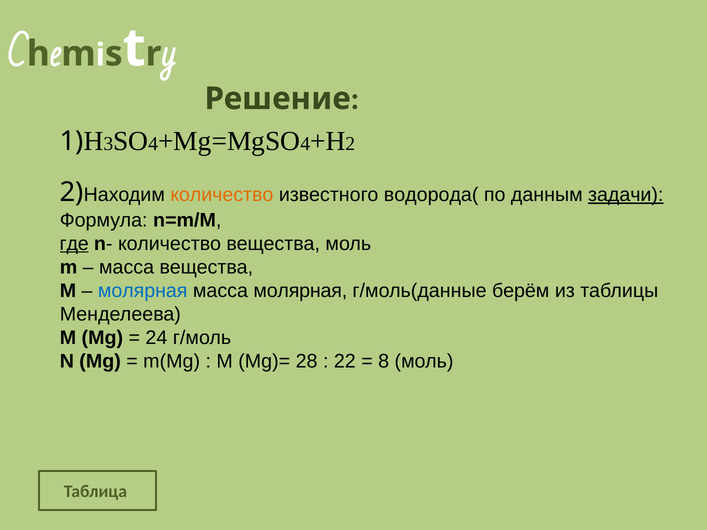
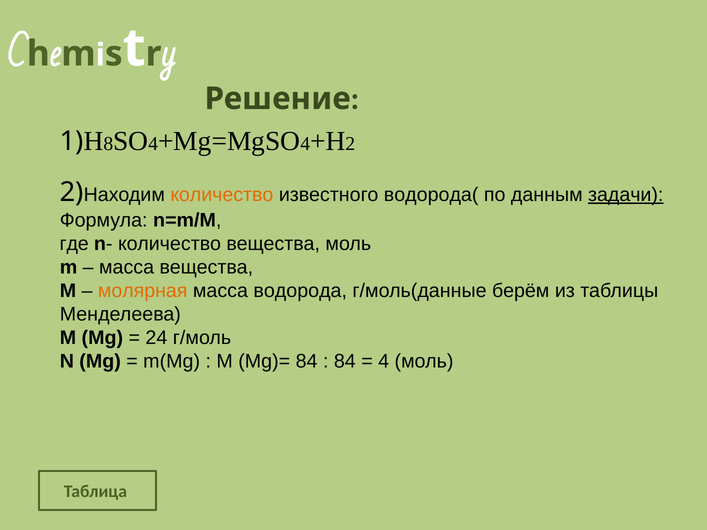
3: 3 -> 8 (108, 144)
где underline: present -> none (74, 244)
молярная colour: blue -> orange (143, 291)
масса молярная: молярная -> водорода (300, 291)
Mg)= 28: 28 -> 84 (307, 362)
22: 22 -> 84 (345, 362)
8: 8 -> 4 (384, 362)
